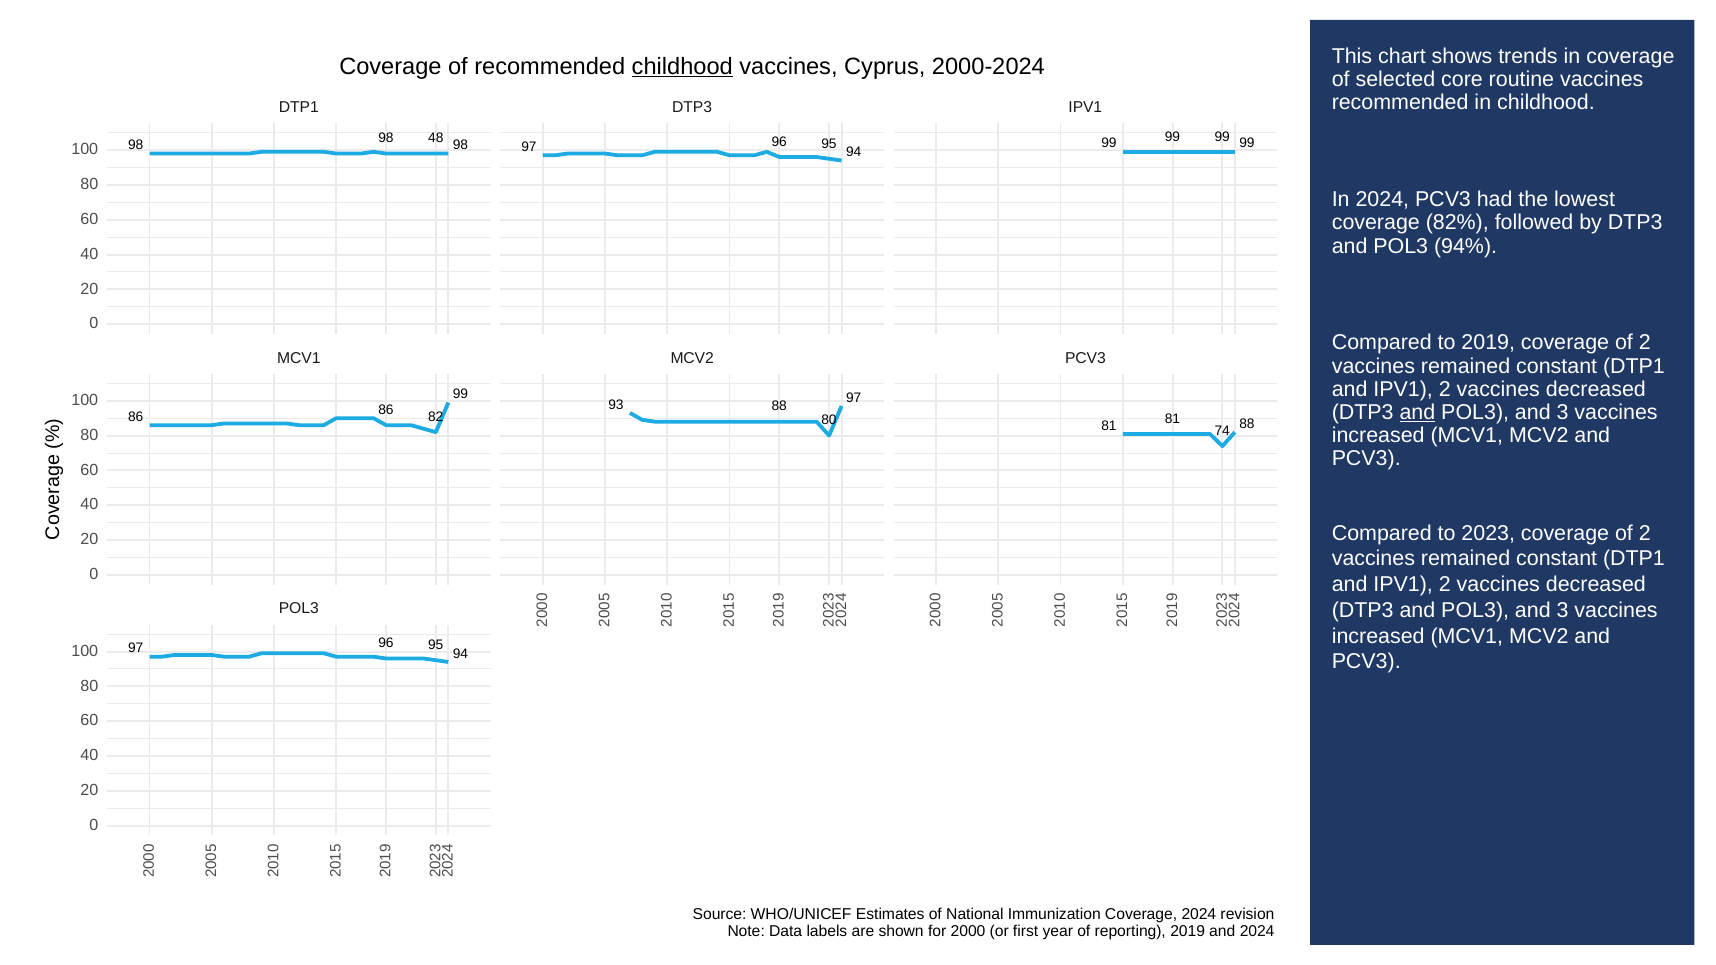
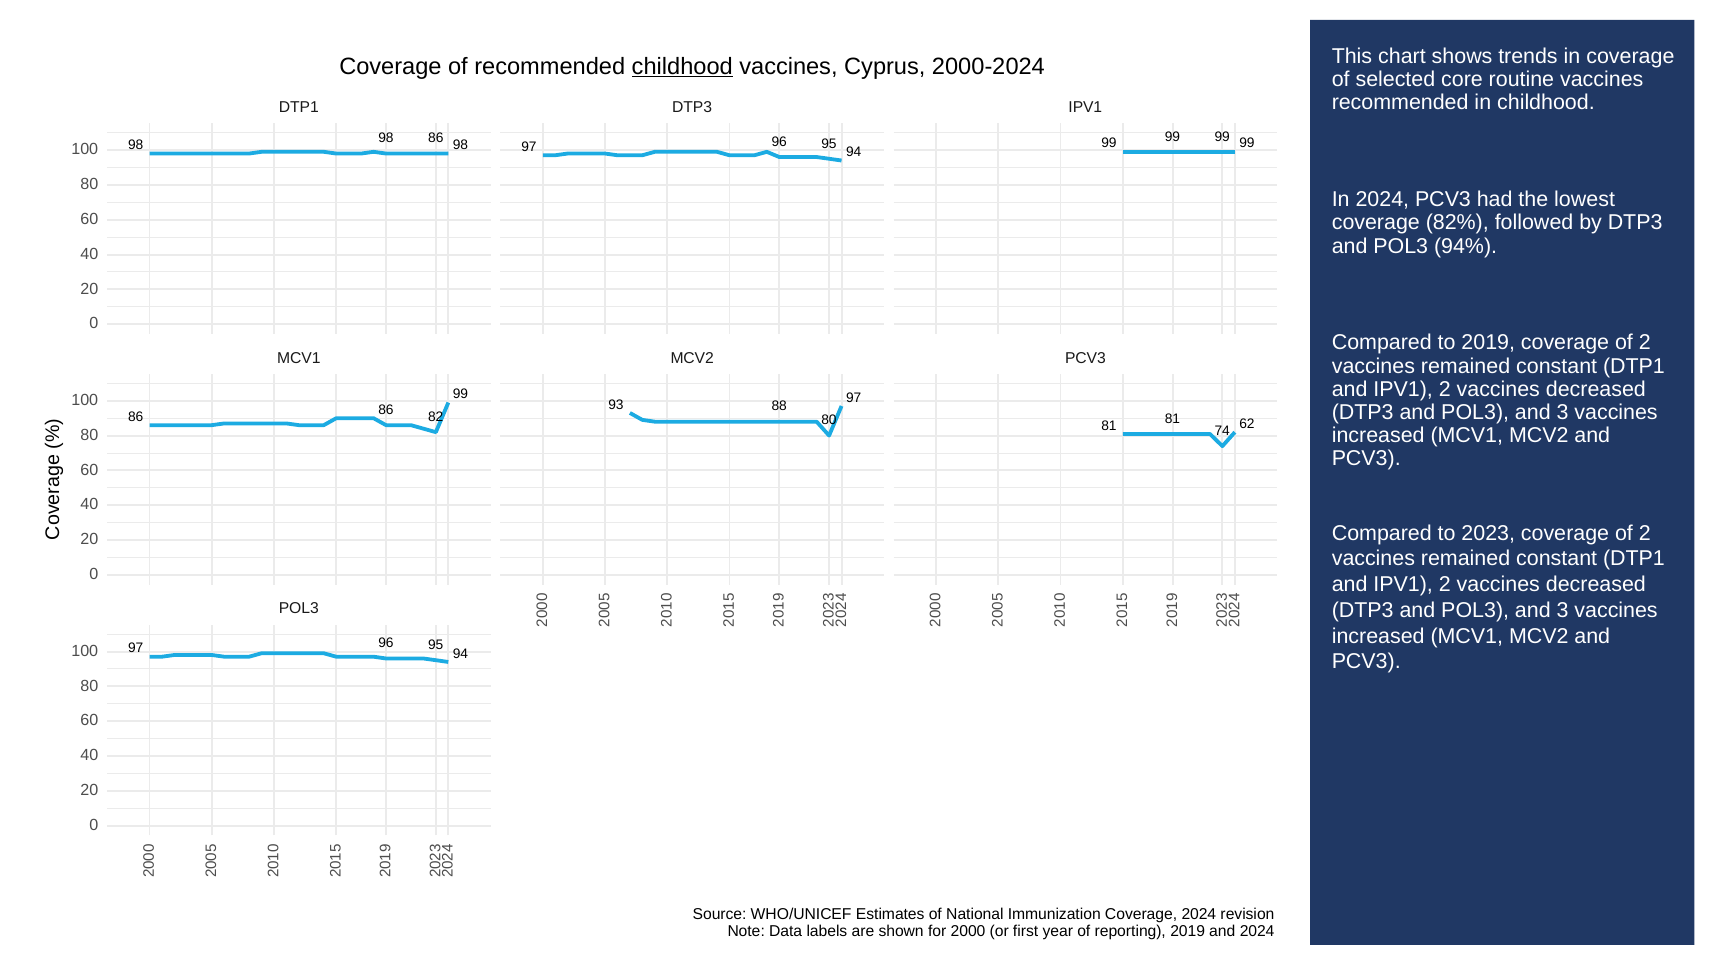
98 48: 48 -> 86 (436, 138)
and underline: present -> none (1417, 412)
81 88: 88 -> 62 (1247, 424)
